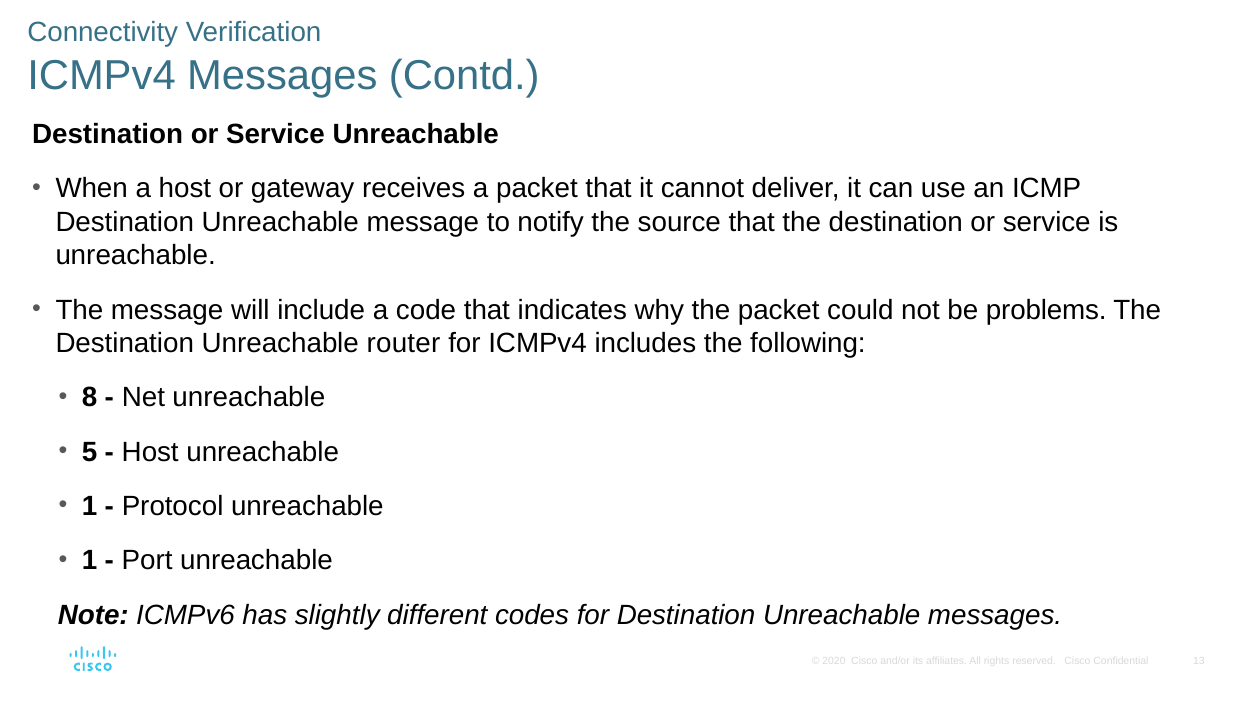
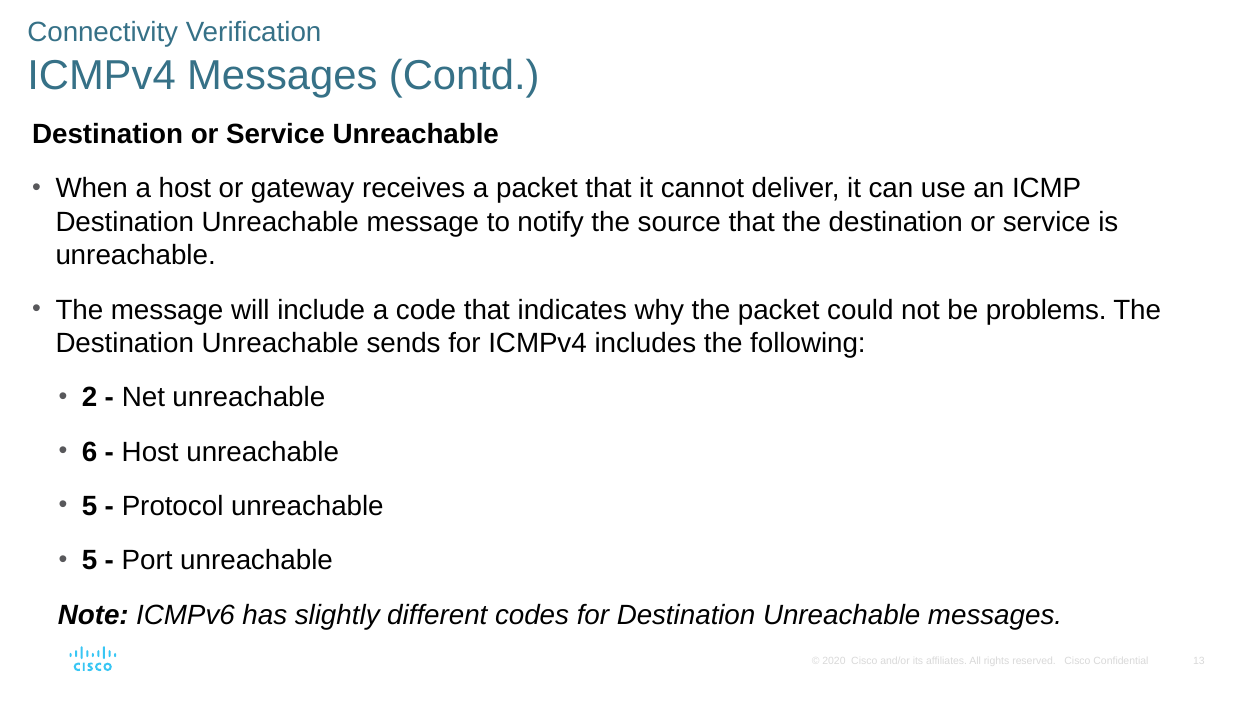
router: router -> sends (404, 343)
8: 8 -> 2 (90, 397)
5: 5 -> 6 (90, 451)
1: 1 -> 5 (90, 506)
1: 1 -> 5 (90, 560)
